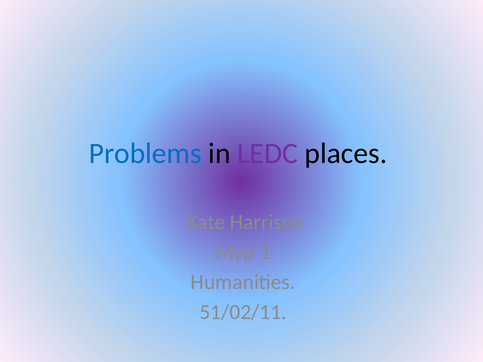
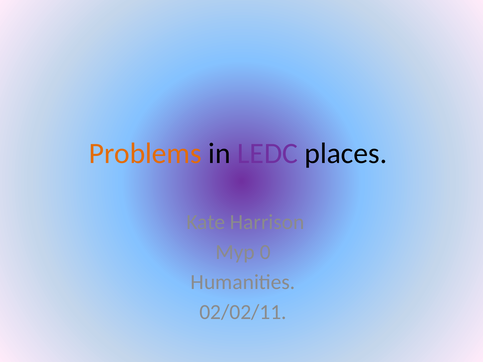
Problems colour: blue -> orange (145, 153)
1: 1 -> 0 (265, 252)
51/02/11: 51/02/11 -> 02/02/11 (243, 312)
